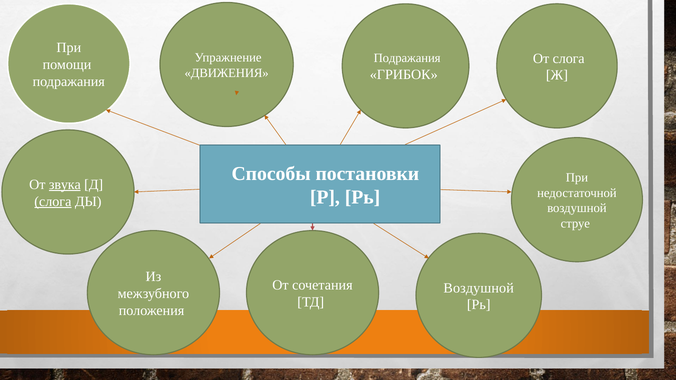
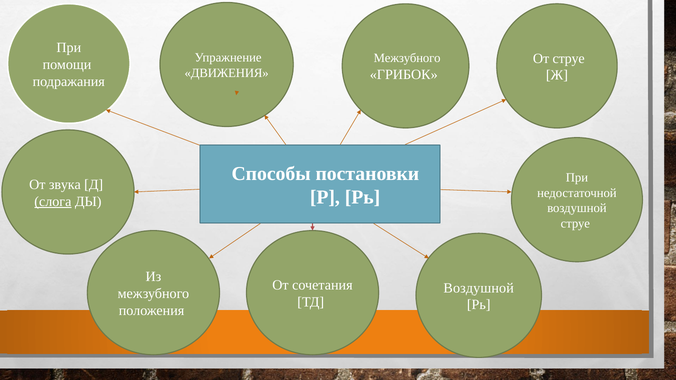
От слога: слога -> струе (569, 58)
Подражания: Подражания -> Межзубного (407, 58)
звука underline: present -> none (65, 185)
